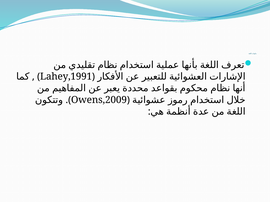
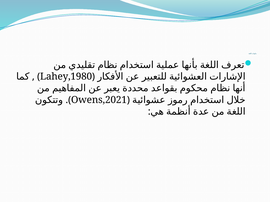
Lahey,1991: Lahey,1991 -> Lahey,1980 (66, 77)
Owens,2009: Owens,2009 -> Owens,2021 (99, 100)
